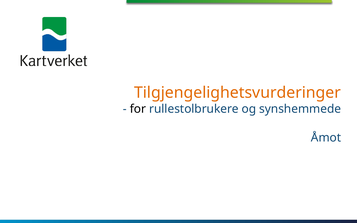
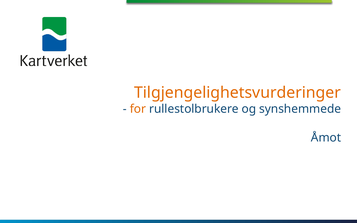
for colour: black -> orange (138, 109)
